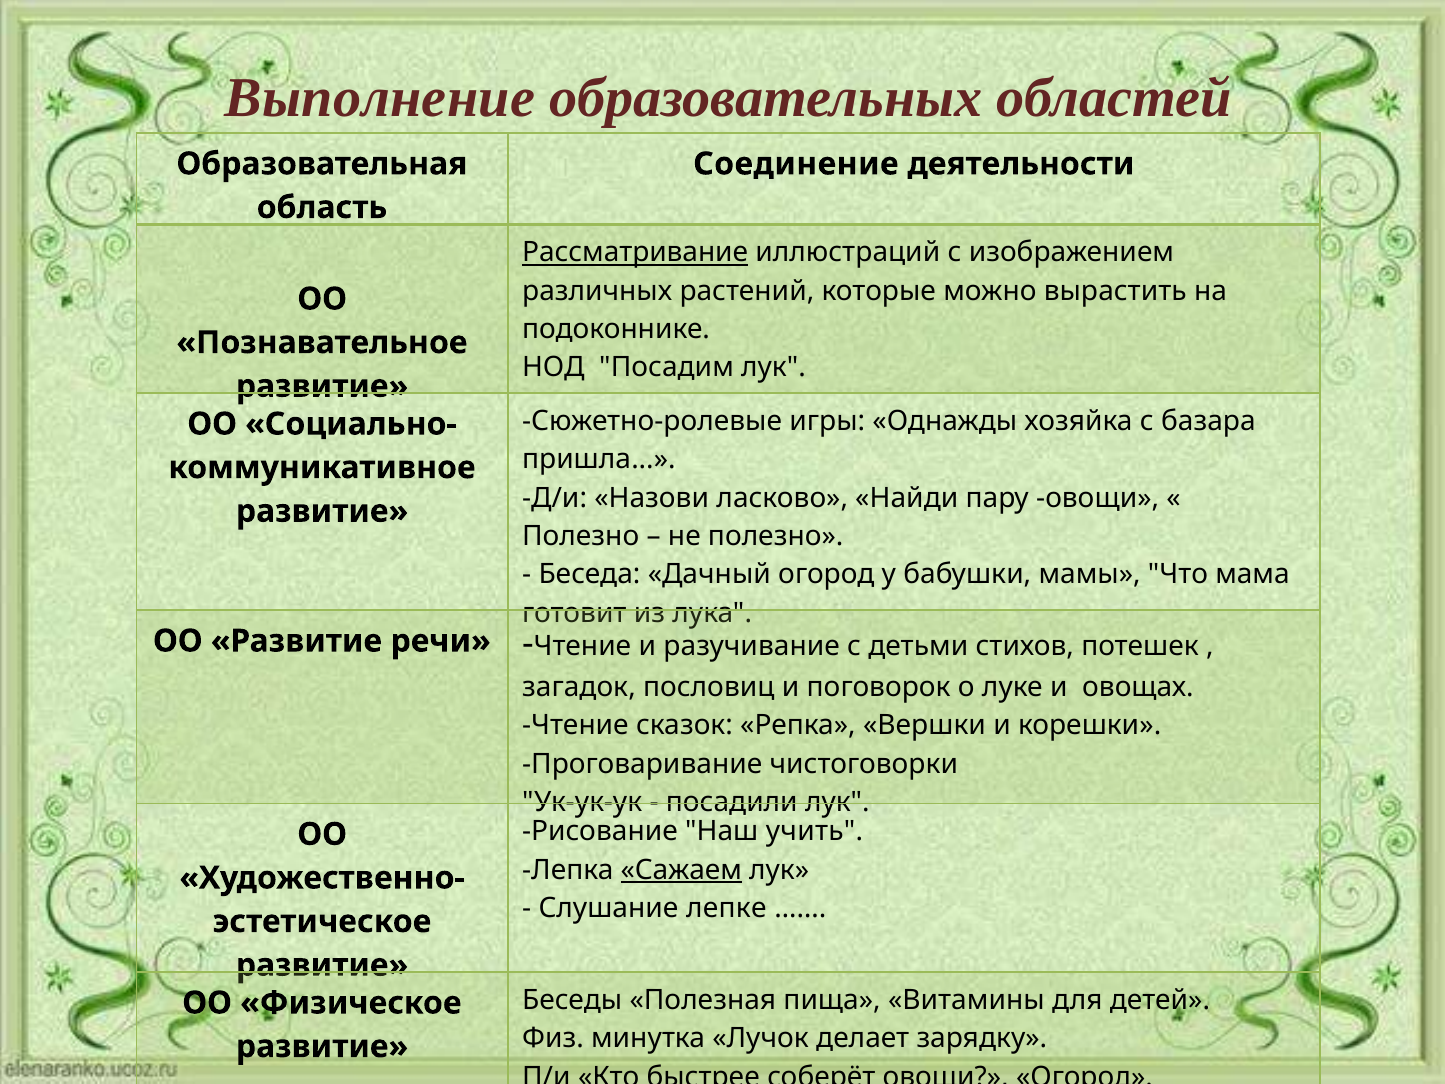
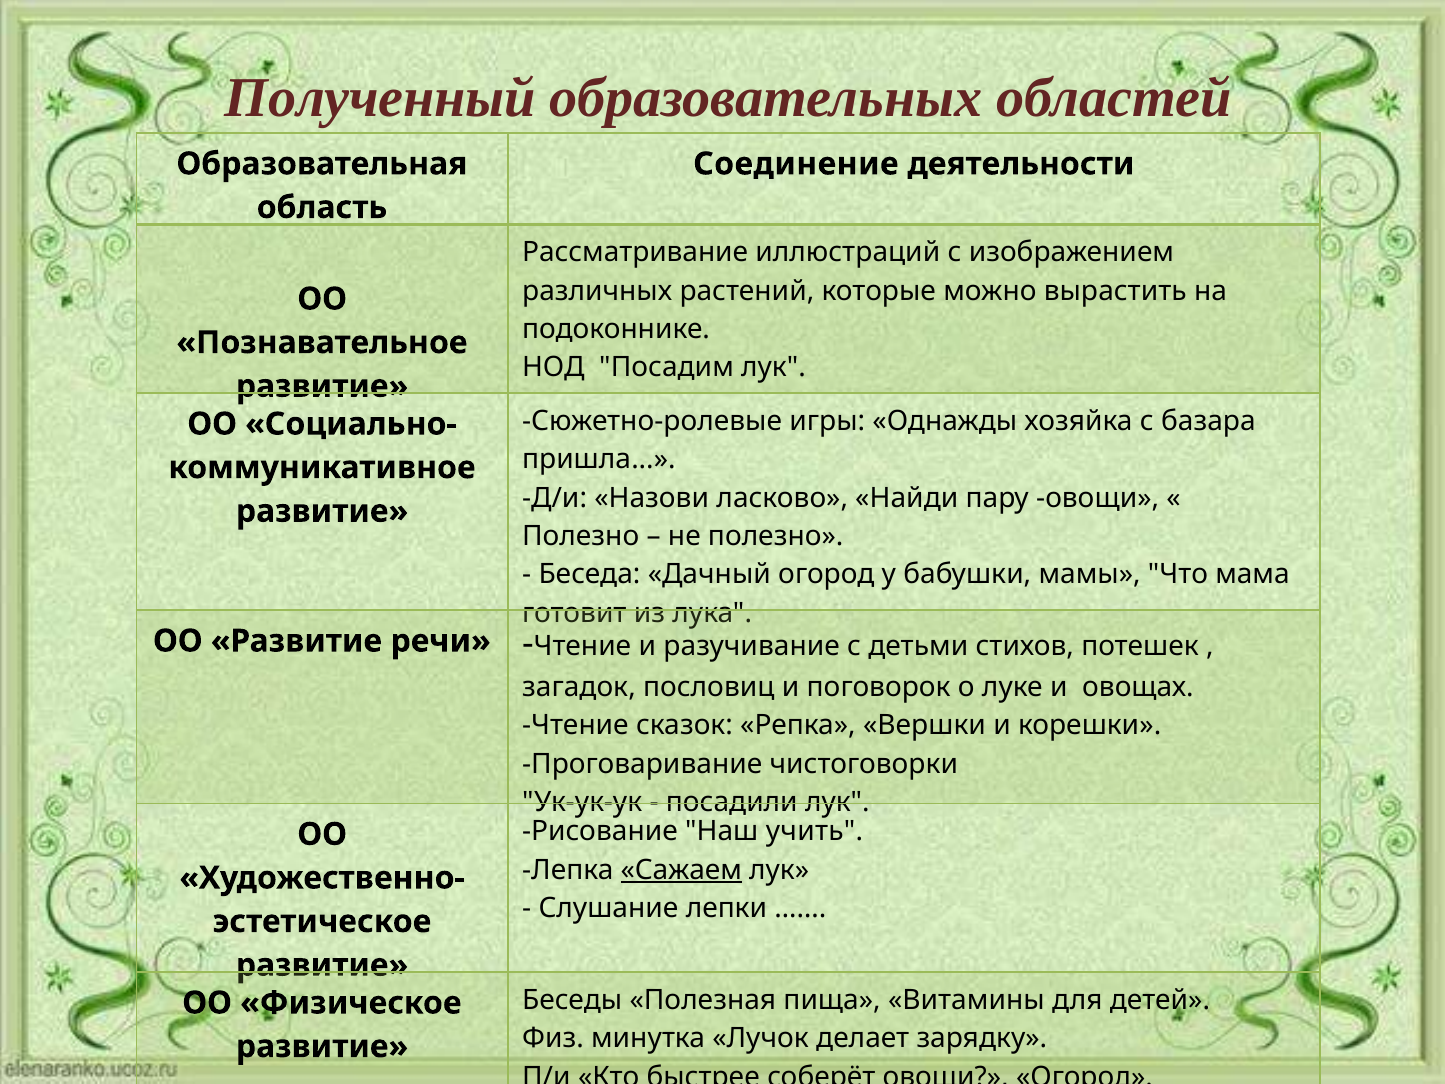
Выполнение: Выполнение -> Полученный (380, 97)
Рассматривание underline: present -> none (635, 253)
лепке: лепке -> лепки (726, 908)
